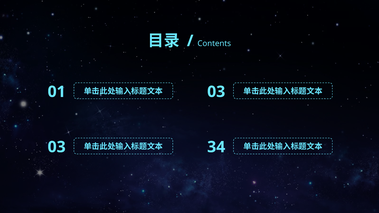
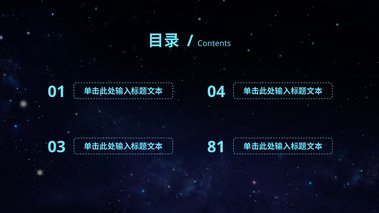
03: 03 -> 04 (216, 92)
34: 34 -> 81 (216, 147)
